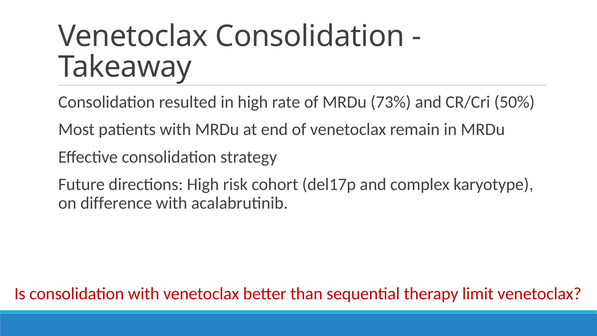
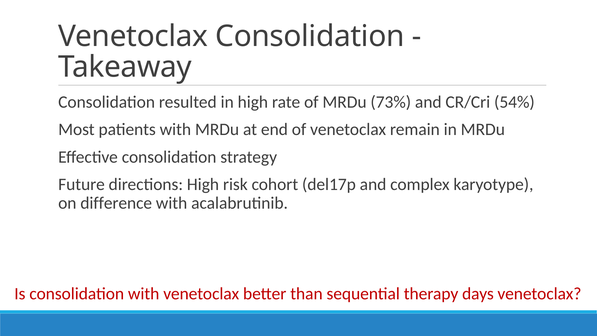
50%: 50% -> 54% (514, 102)
limit: limit -> days (478, 294)
